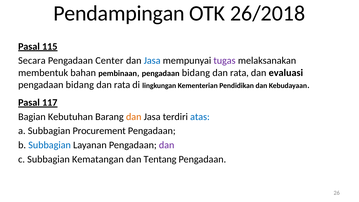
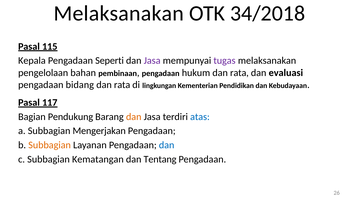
Pendampingan: Pendampingan -> Melaksanakan (119, 13)
26/2018: 26/2018 -> 34/2018 (268, 13)
Secara: Secara -> Kepala (32, 61)
Center: Center -> Seperti (110, 61)
Jasa colour: blue -> purple (152, 61)
membentuk: membentuk -> pengelolaan (43, 73)
bidang: bidang -> hukum (196, 73)
Kebutuhan: Kebutuhan -> Pendukung (71, 117)
Procurement: Procurement -> Mengerjakan (99, 131)
Subbagian colour: blue -> orange (50, 145)
dan colour: purple -> blue (167, 145)
